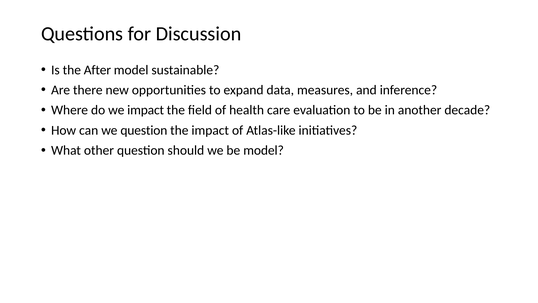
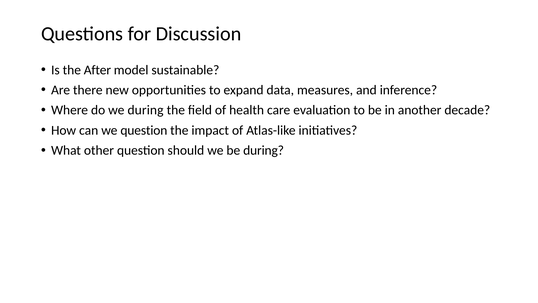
we impact: impact -> during (146, 110)
be model: model -> during (264, 150)
